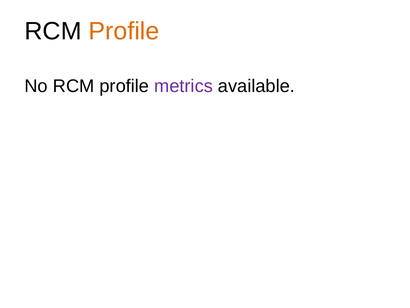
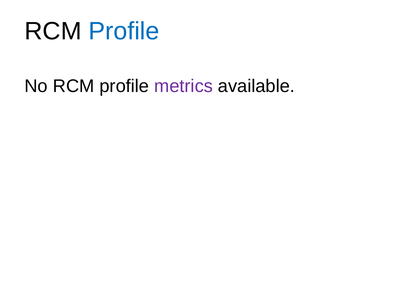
Profile colour: orange -> blue (124, 31)
